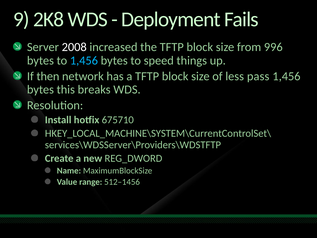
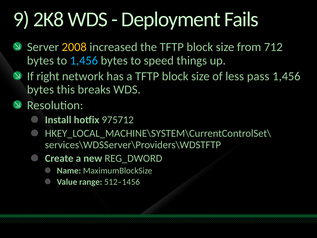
2008 colour: white -> yellow (74, 47)
996: 996 -> 712 (273, 47)
then: then -> right (48, 76)
675710: 675710 -> 975712 (118, 120)
